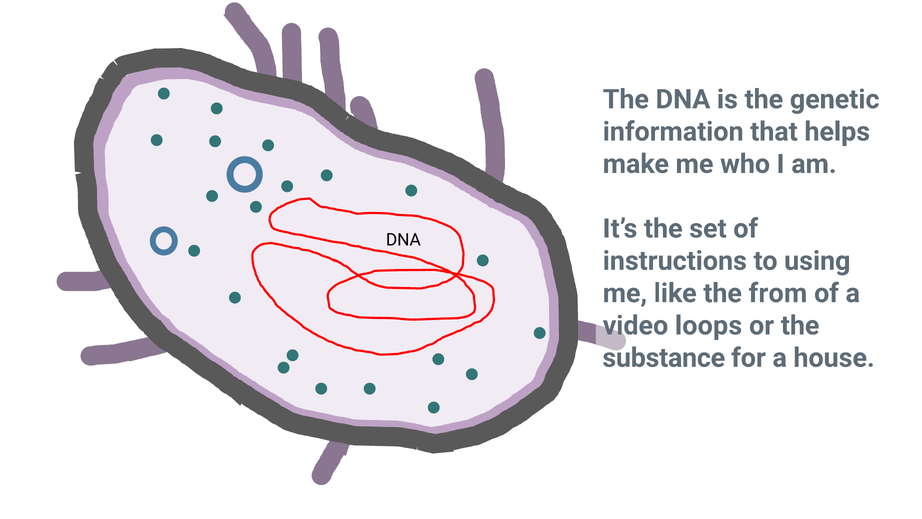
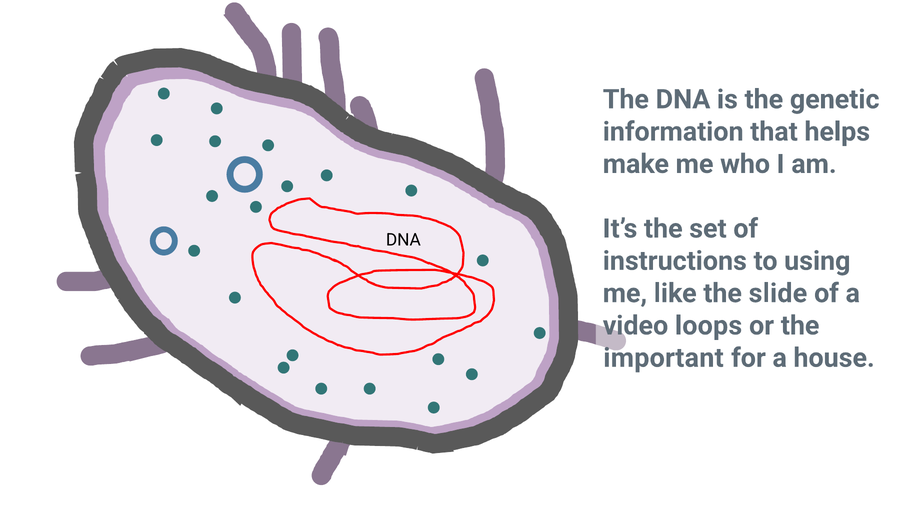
from: from -> slide (778, 293)
substance: substance -> important (663, 358)
